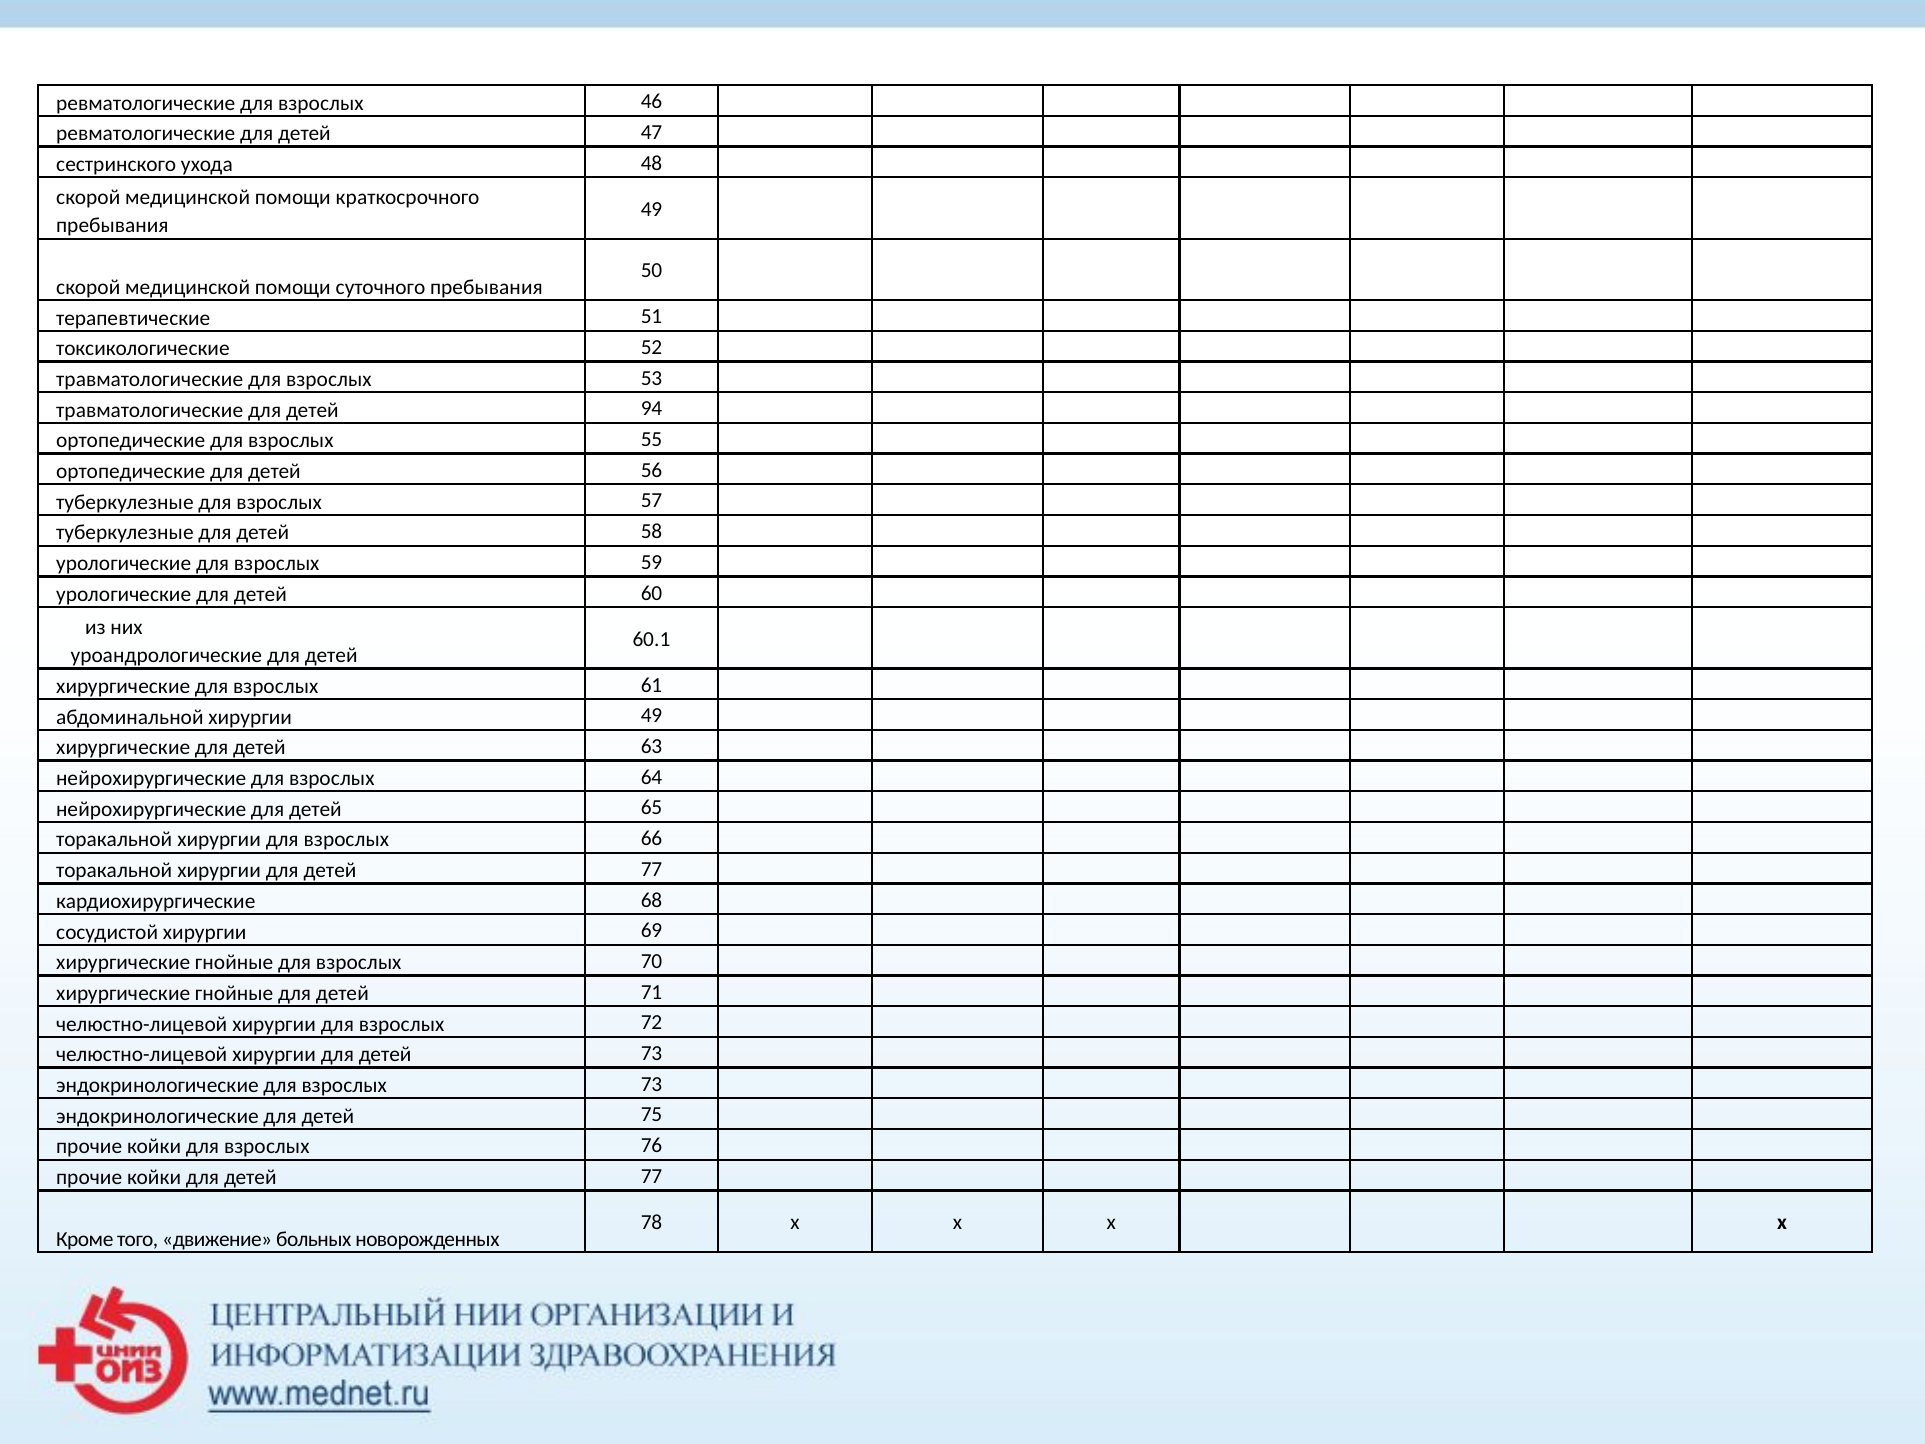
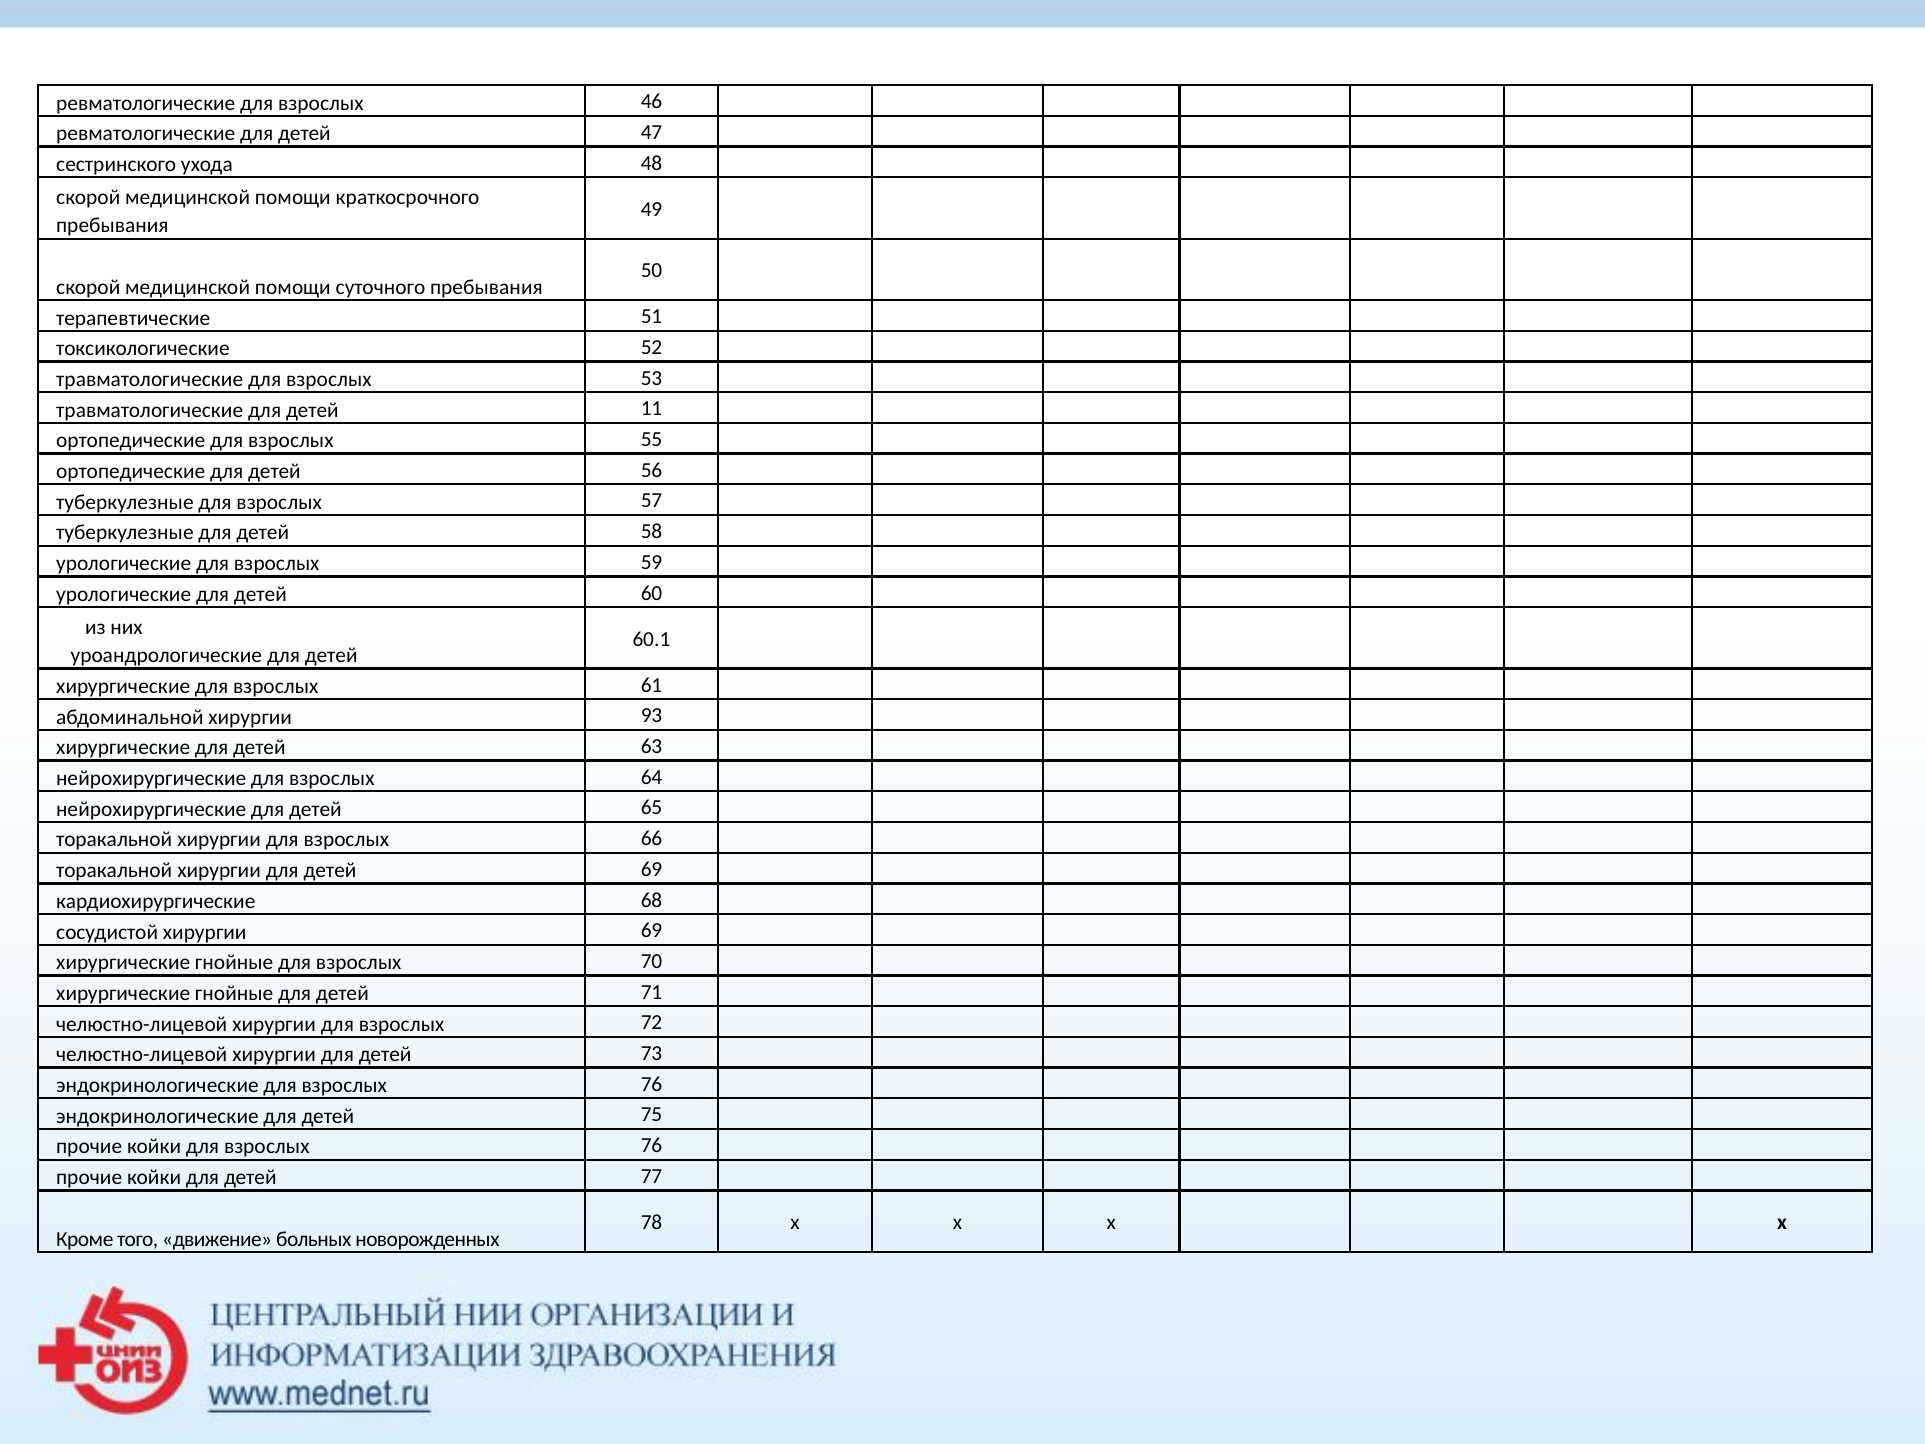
94: 94 -> 11 (652, 409)
хирургии 49: 49 -> 93 (652, 716)
хирургии для детей 77: 77 -> 69 (652, 869)
эндокринологические для взрослых 73: 73 -> 76 (652, 1084)
